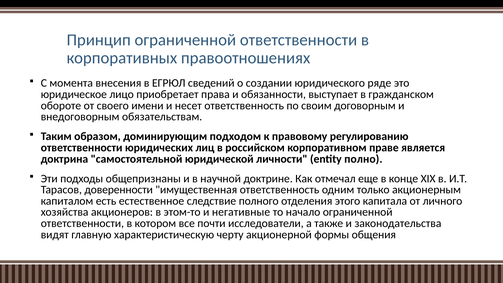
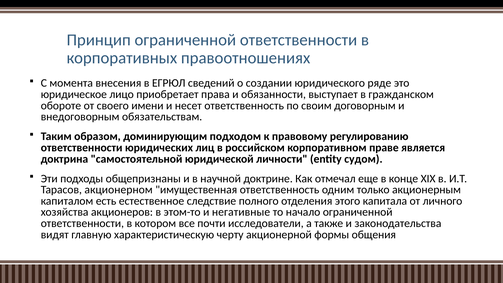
полно: полно -> судом (363, 159)
доверенности: доверенности -> акционерном (119, 190)
